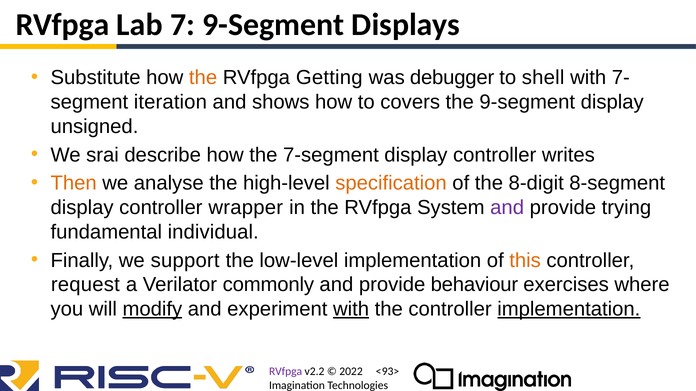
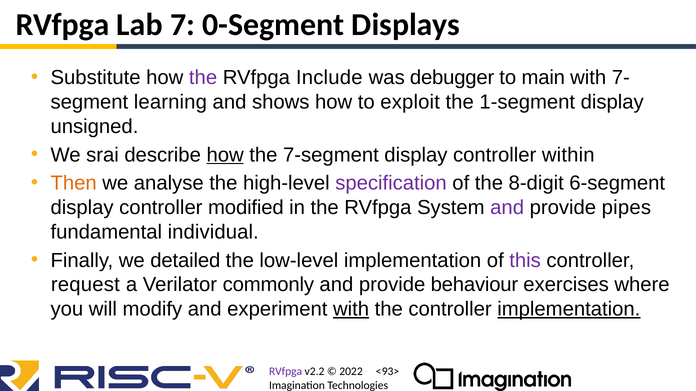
7 9-Segment: 9-Segment -> 0-Segment (273, 25)
the colour: orange -> purple (203, 78)
Getting: Getting -> Include (329, 78)
shell: shell -> main (543, 78)
iteration: iteration -> learning (170, 102)
covers: covers -> exploit (410, 102)
the 9-segment: 9-segment -> 1-segment (527, 102)
how underline: none -> present (225, 155)
writes: writes -> within (568, 155)
specification colour: orange -> purple (391, 183)
8-segment: 8-segment -> 6-segment (617, 183)
wrapper: wrapper -> modified (246, 208)
trying: trying -> pipes (626, 208)
support: support -> detailed (185, 261)
this colour: orange -> purple (525, 261)
modify underline: present -> none (152, 309)
